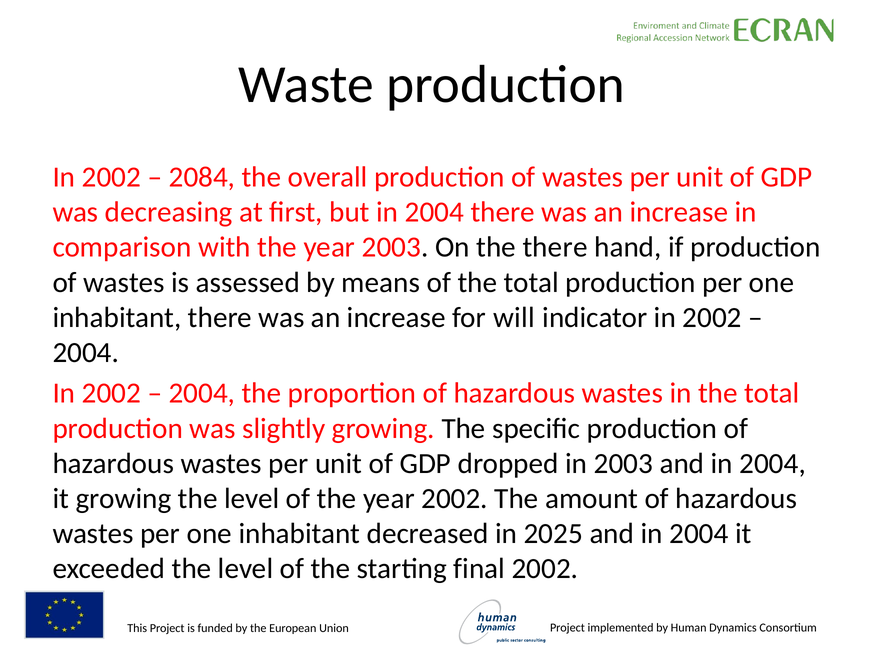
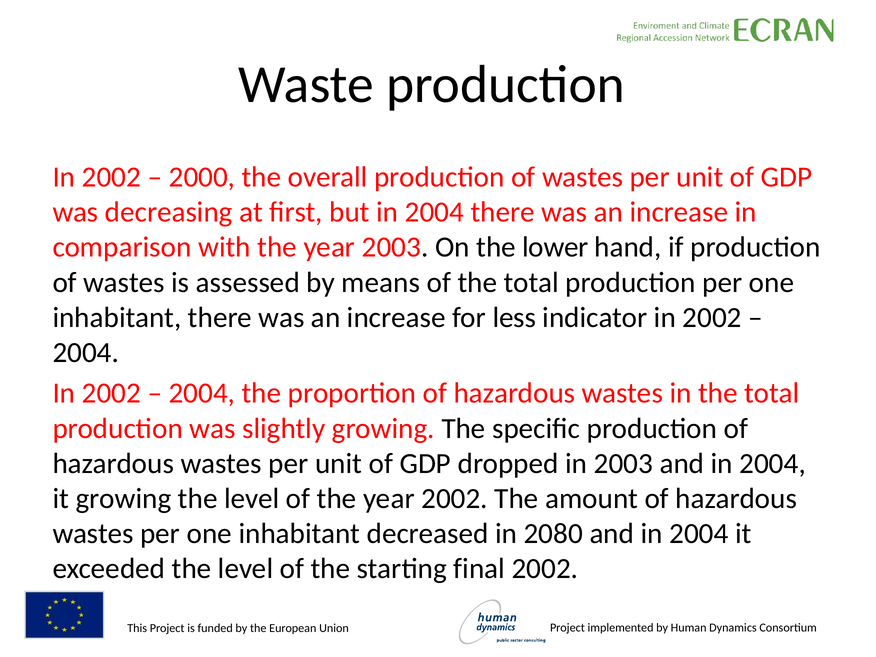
2084: 2084 -> 2000 (202, 177)
the there: there -> lower (555, 247)
will: will -> less (514, 317)
2025: 2025 -> 2080 (553, 533)
